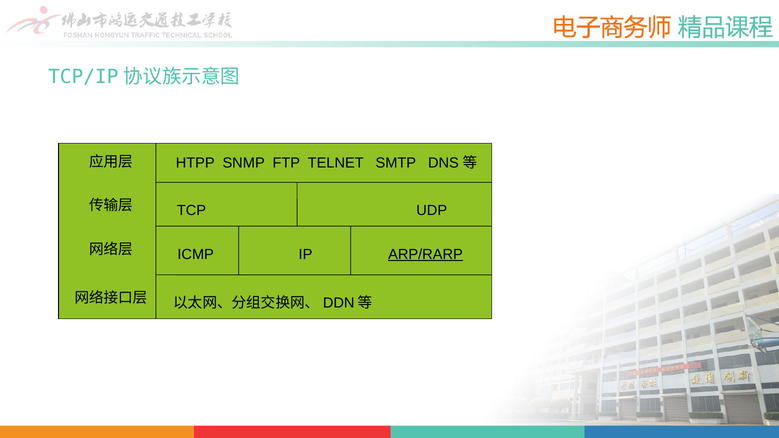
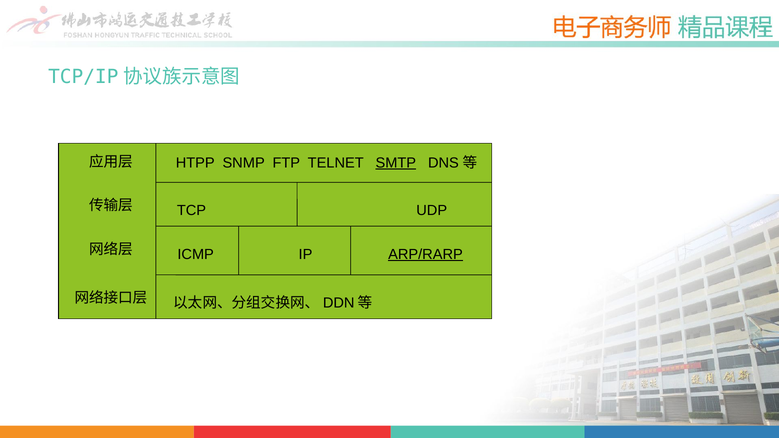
SMTP underline: none -> present (396, 163)
